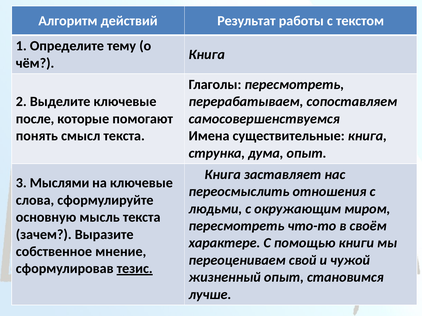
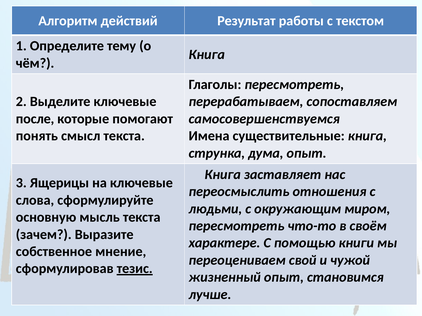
Мыслями: Мыслями -> Ящерицы (59, 183)
